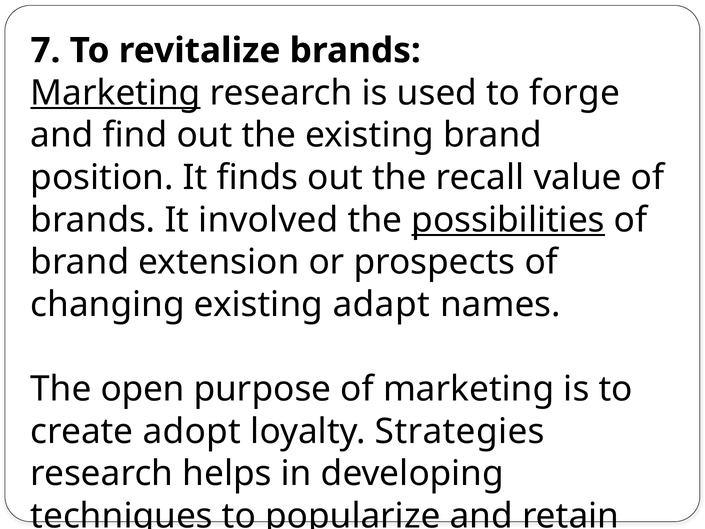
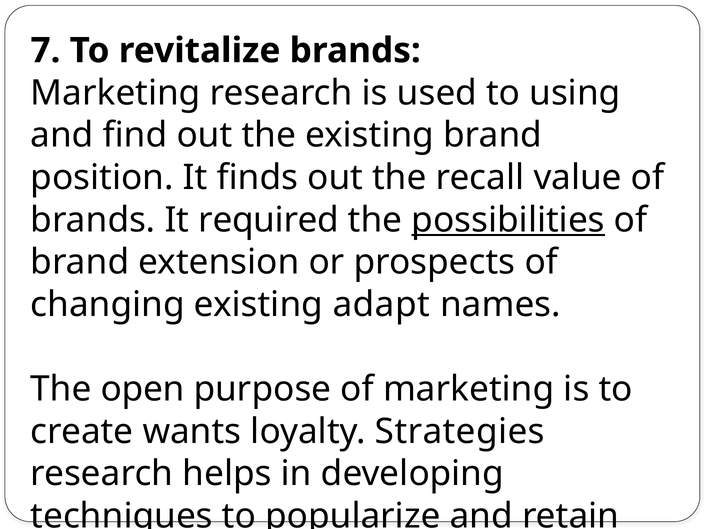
Marketing underline: present -> none (116, 93)
forge: forge -> using (575, 93)
involved: involved -> required (269, 220)
adopt: adopt -> wants (192, 431)
